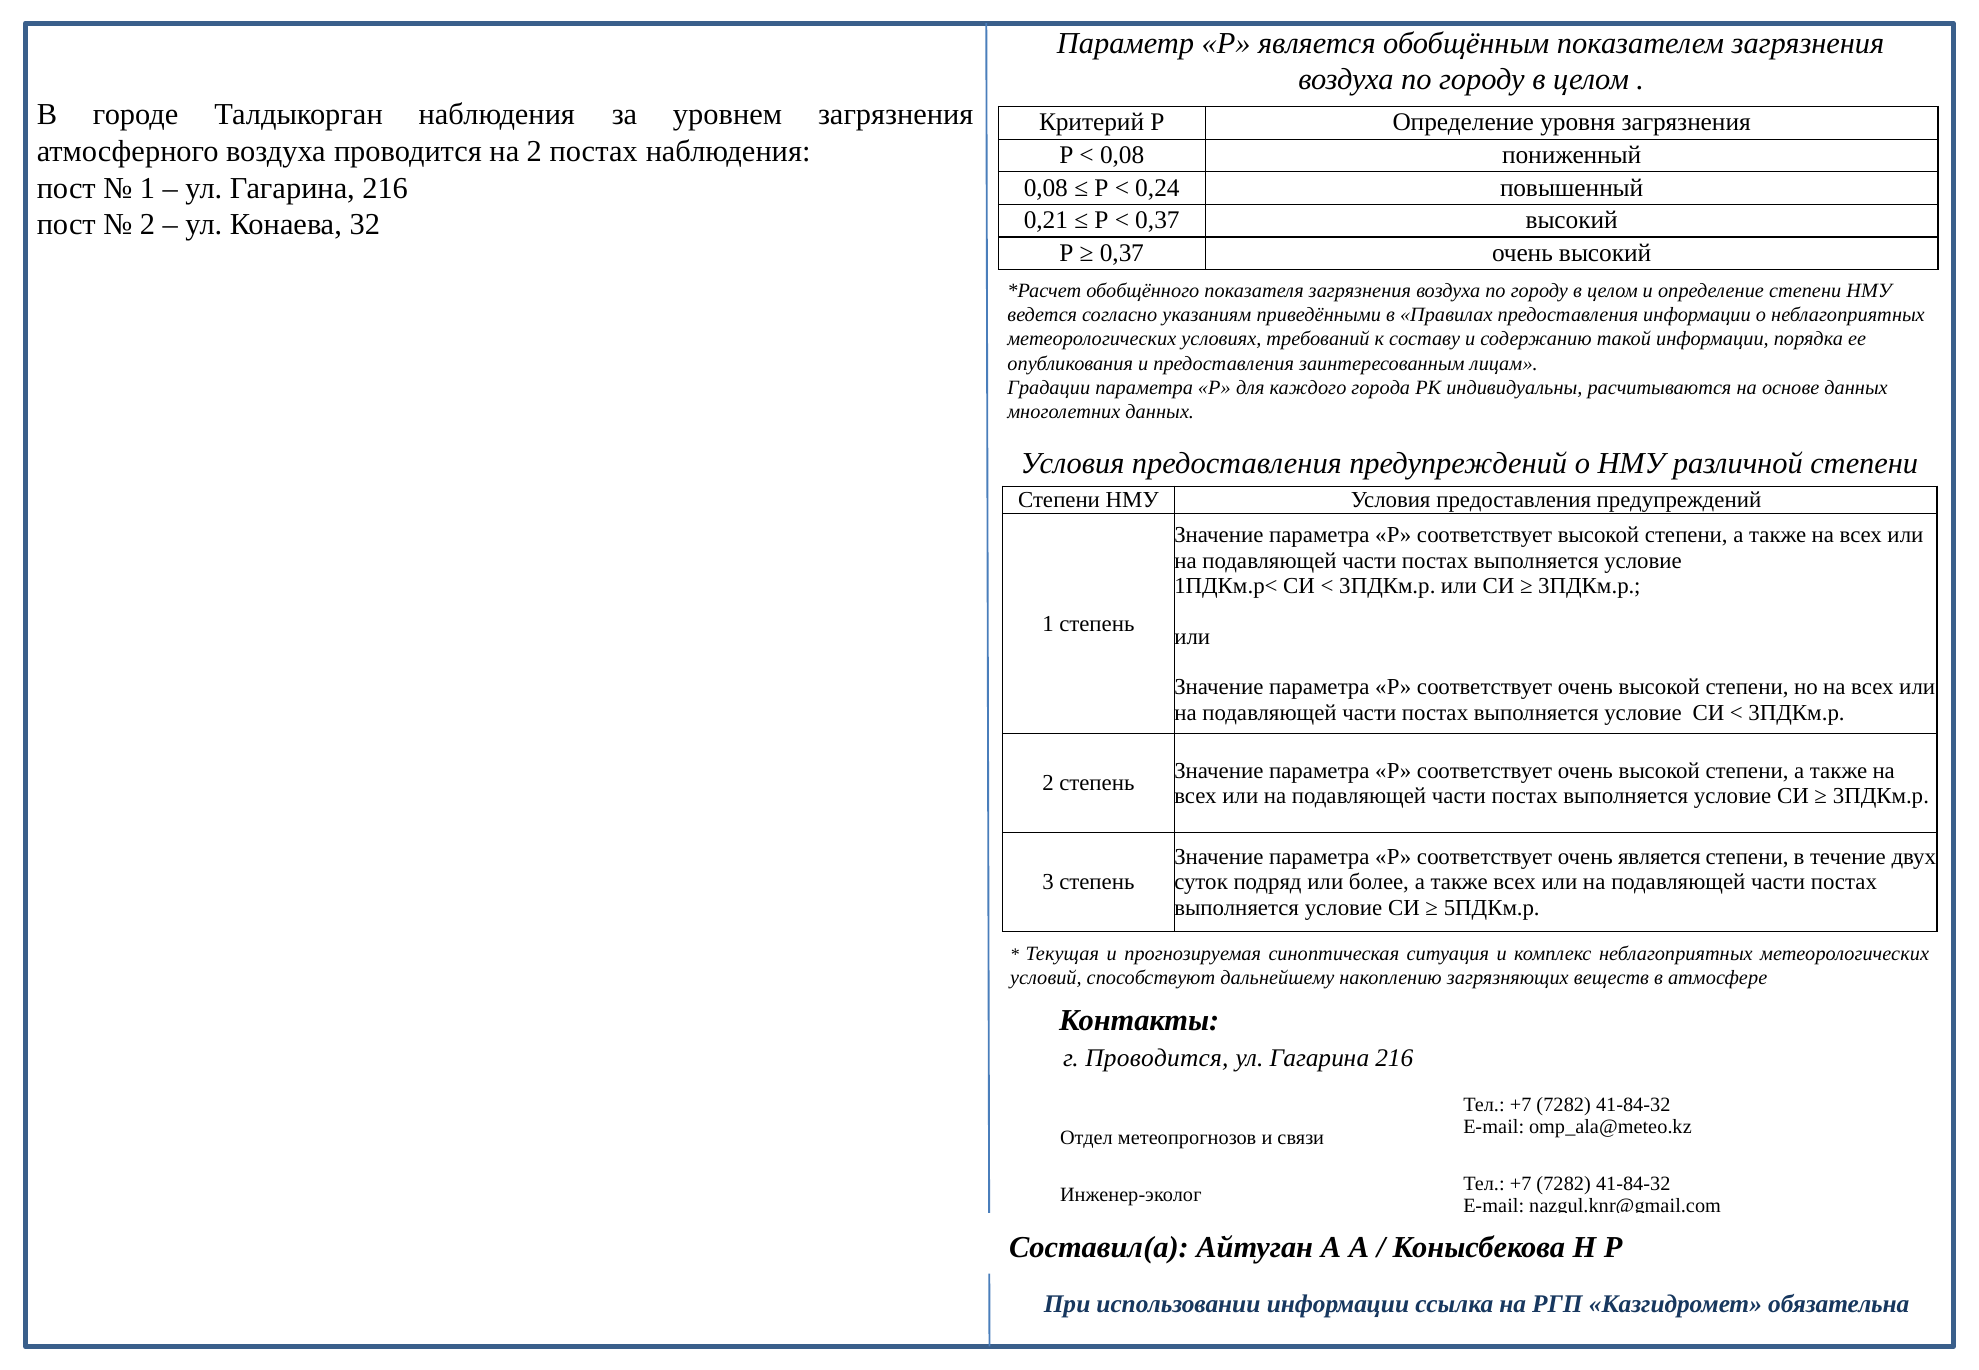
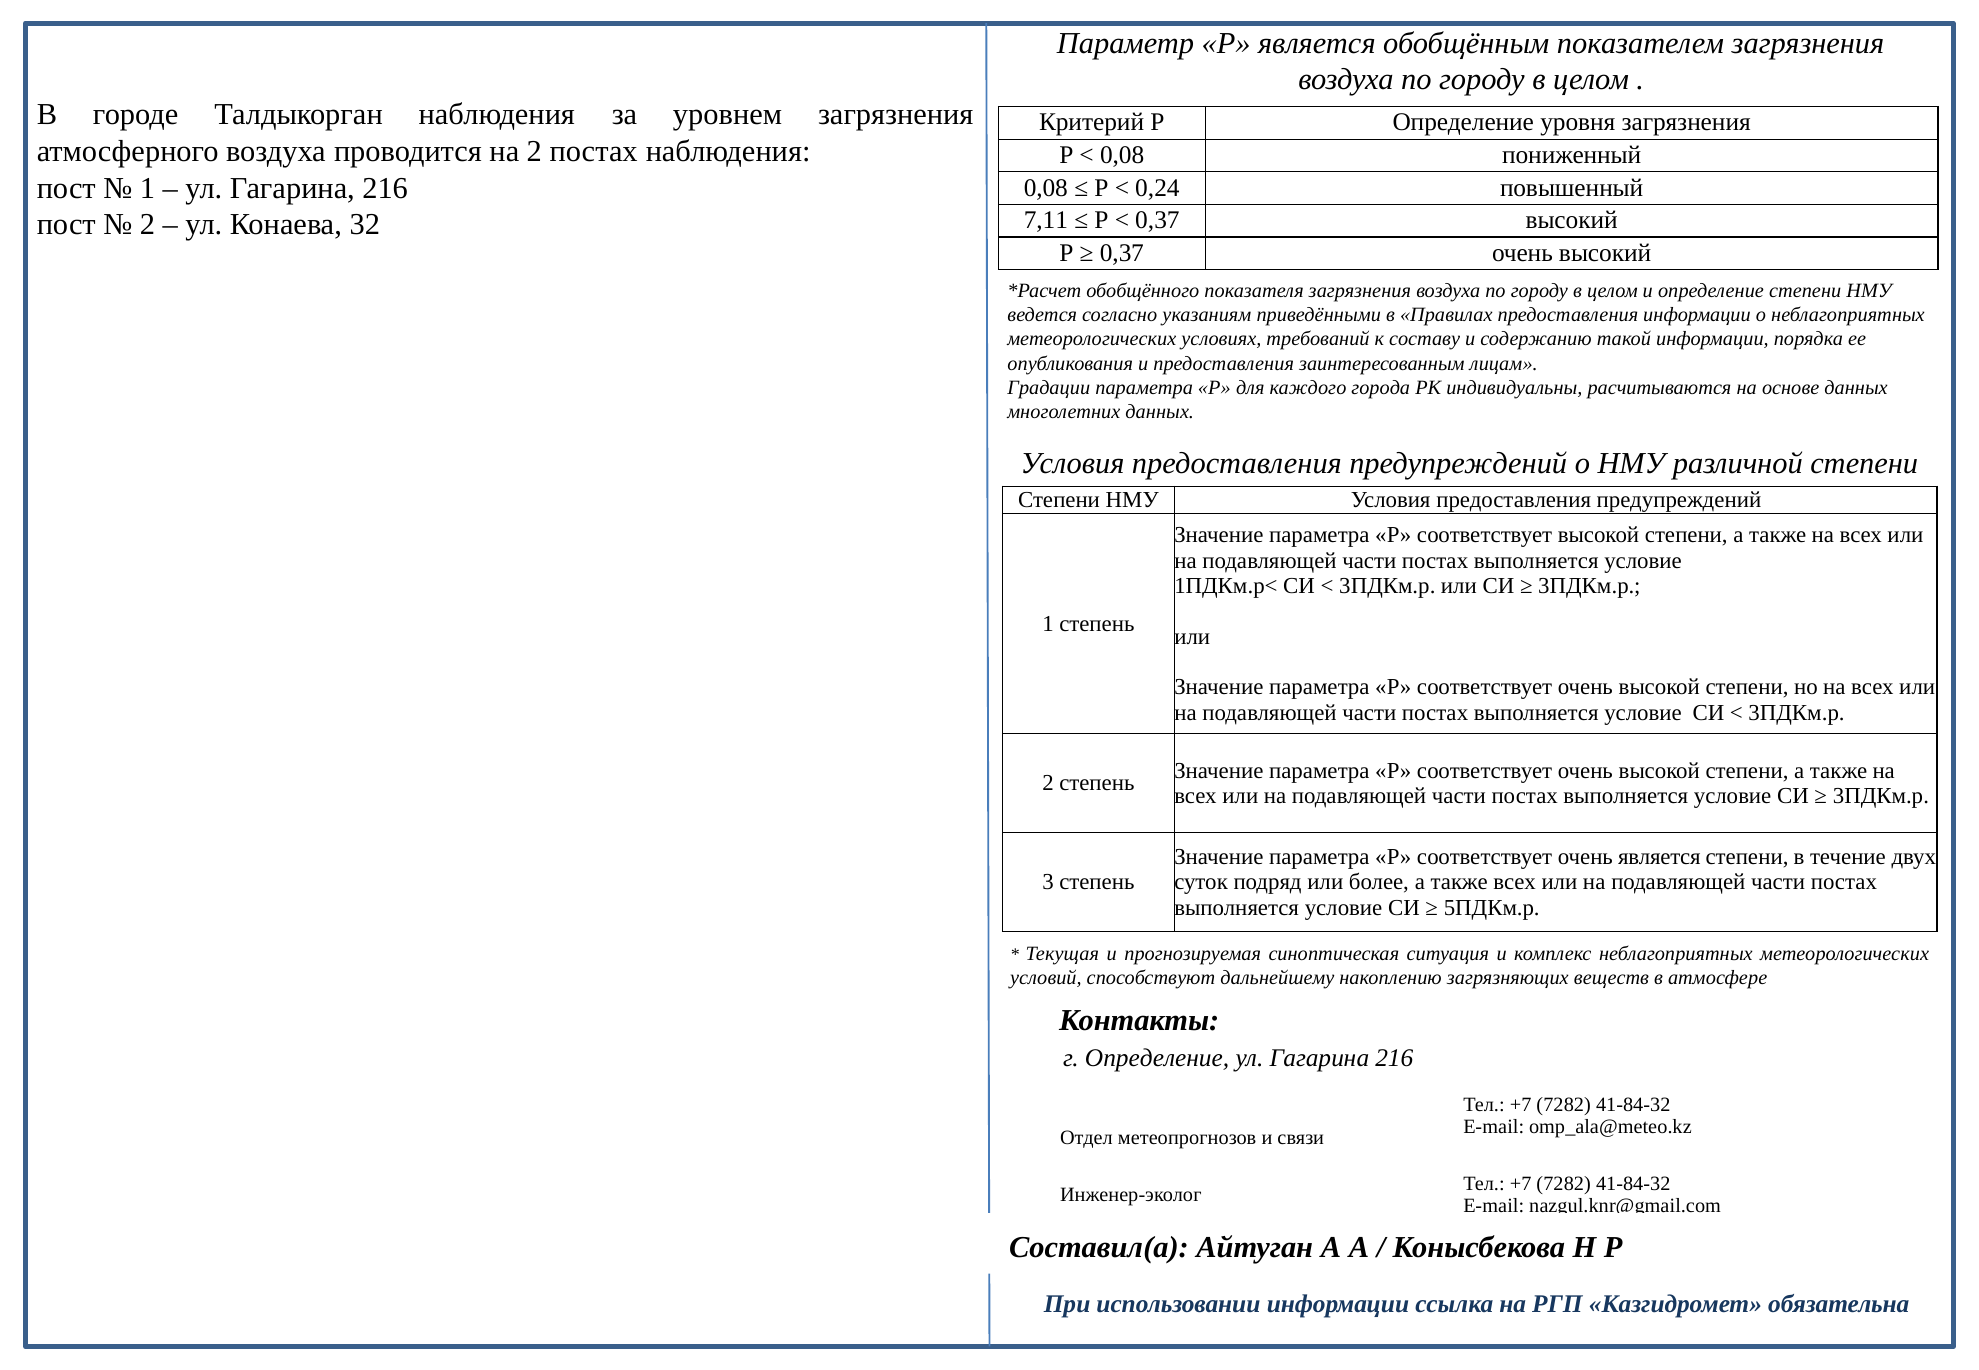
0,21: 0,21 -> 7,11 (1046, 220)
г Проводится: Проводится -> Определение (1157, 1058)
